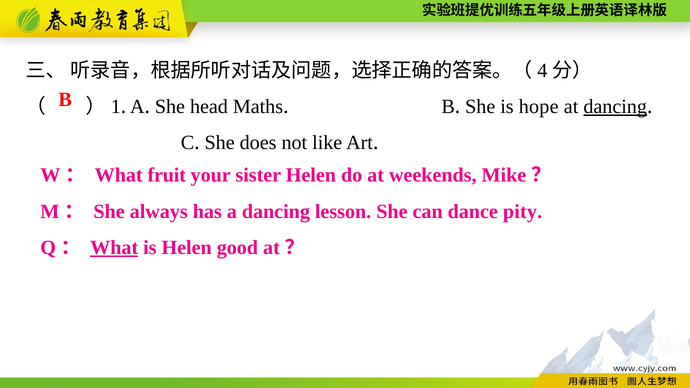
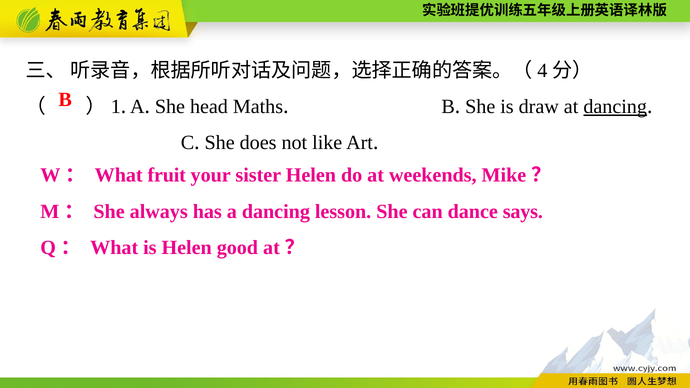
hope: hope -> draw (539, 107)
pity: pity -> says (523, 211)
What underline: present -> none (114, 248)
